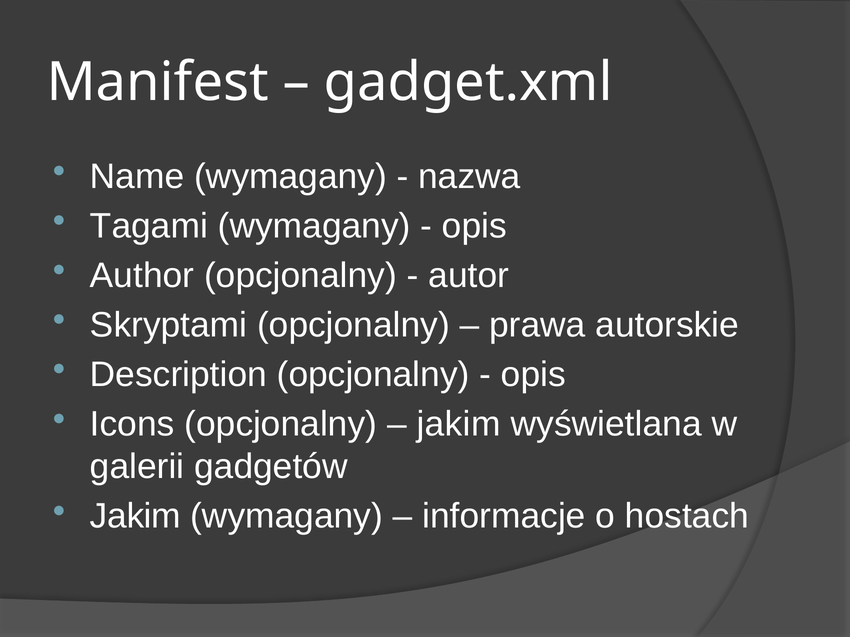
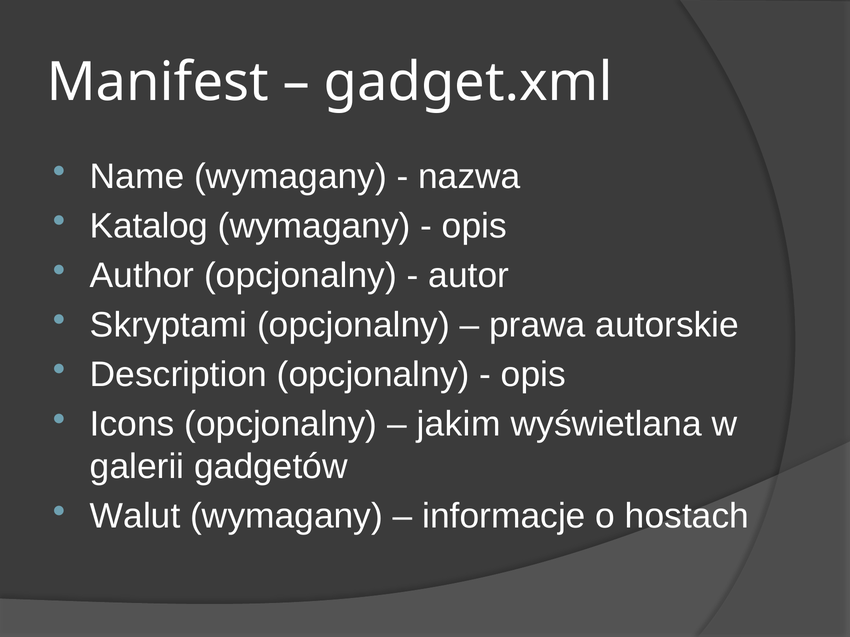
Tagami: Tagami -> Katalog (149, 226)
Jakim: Jakim -> Walut (135, 517)
